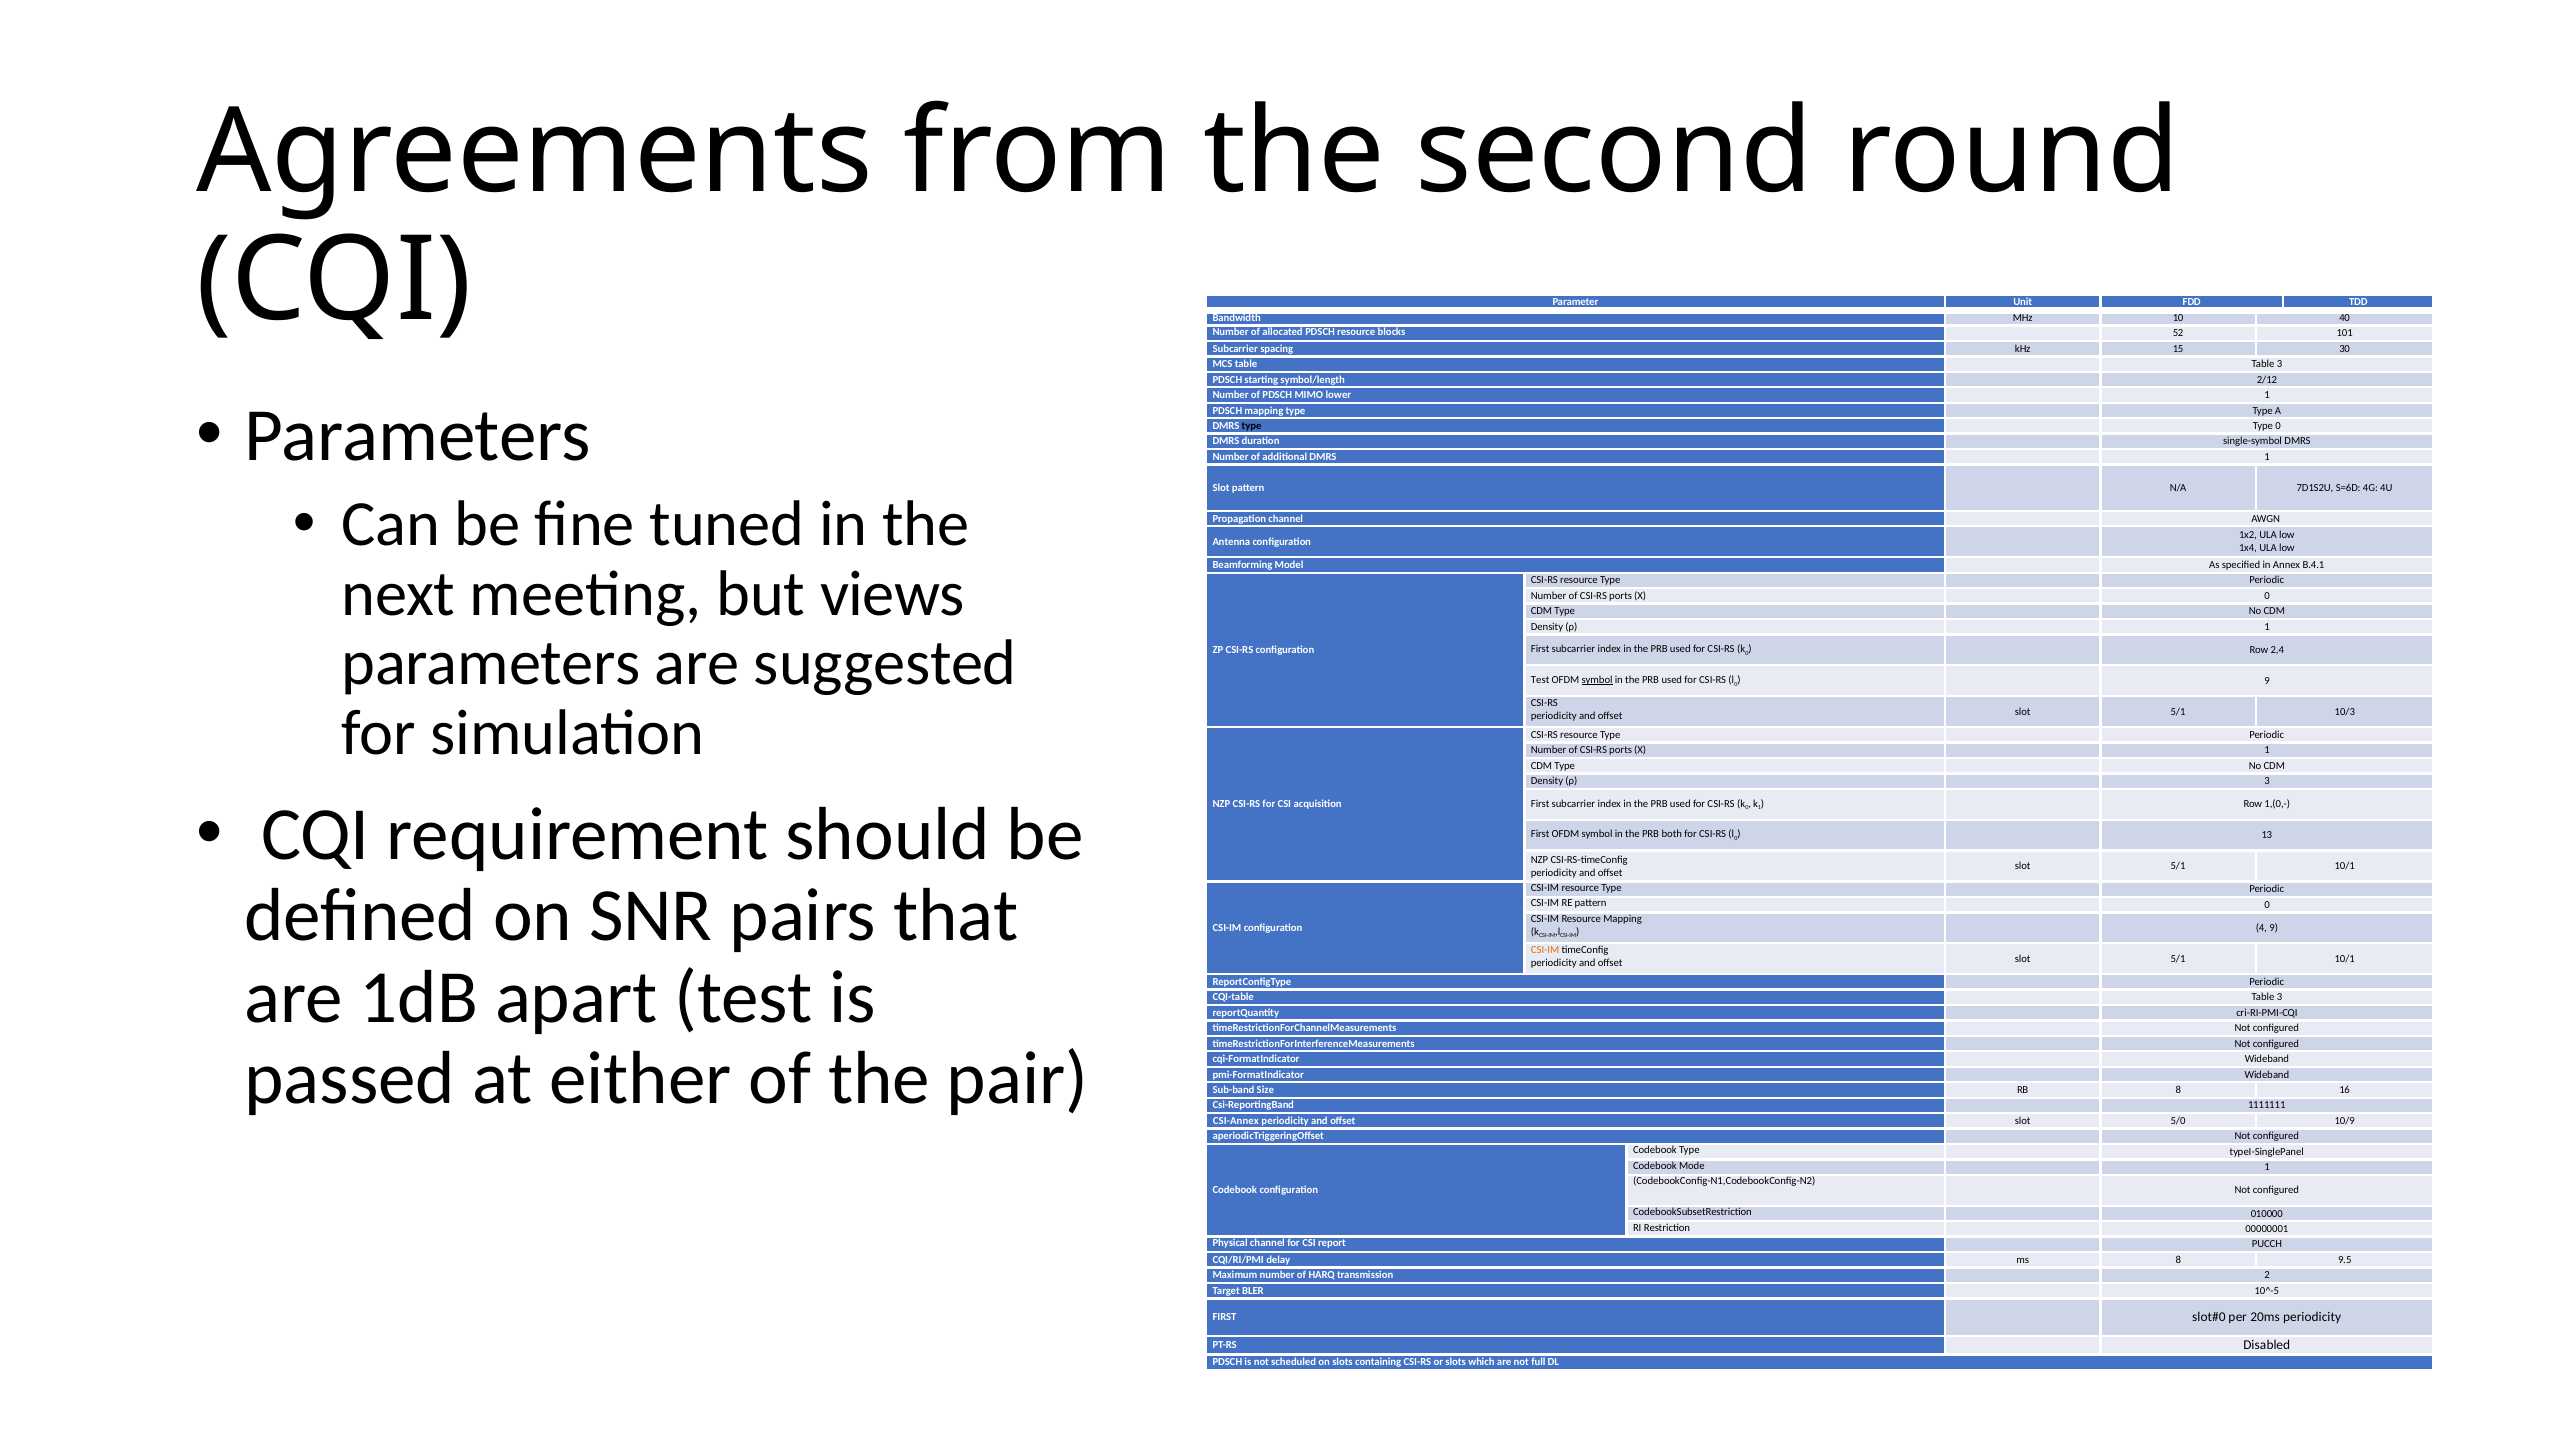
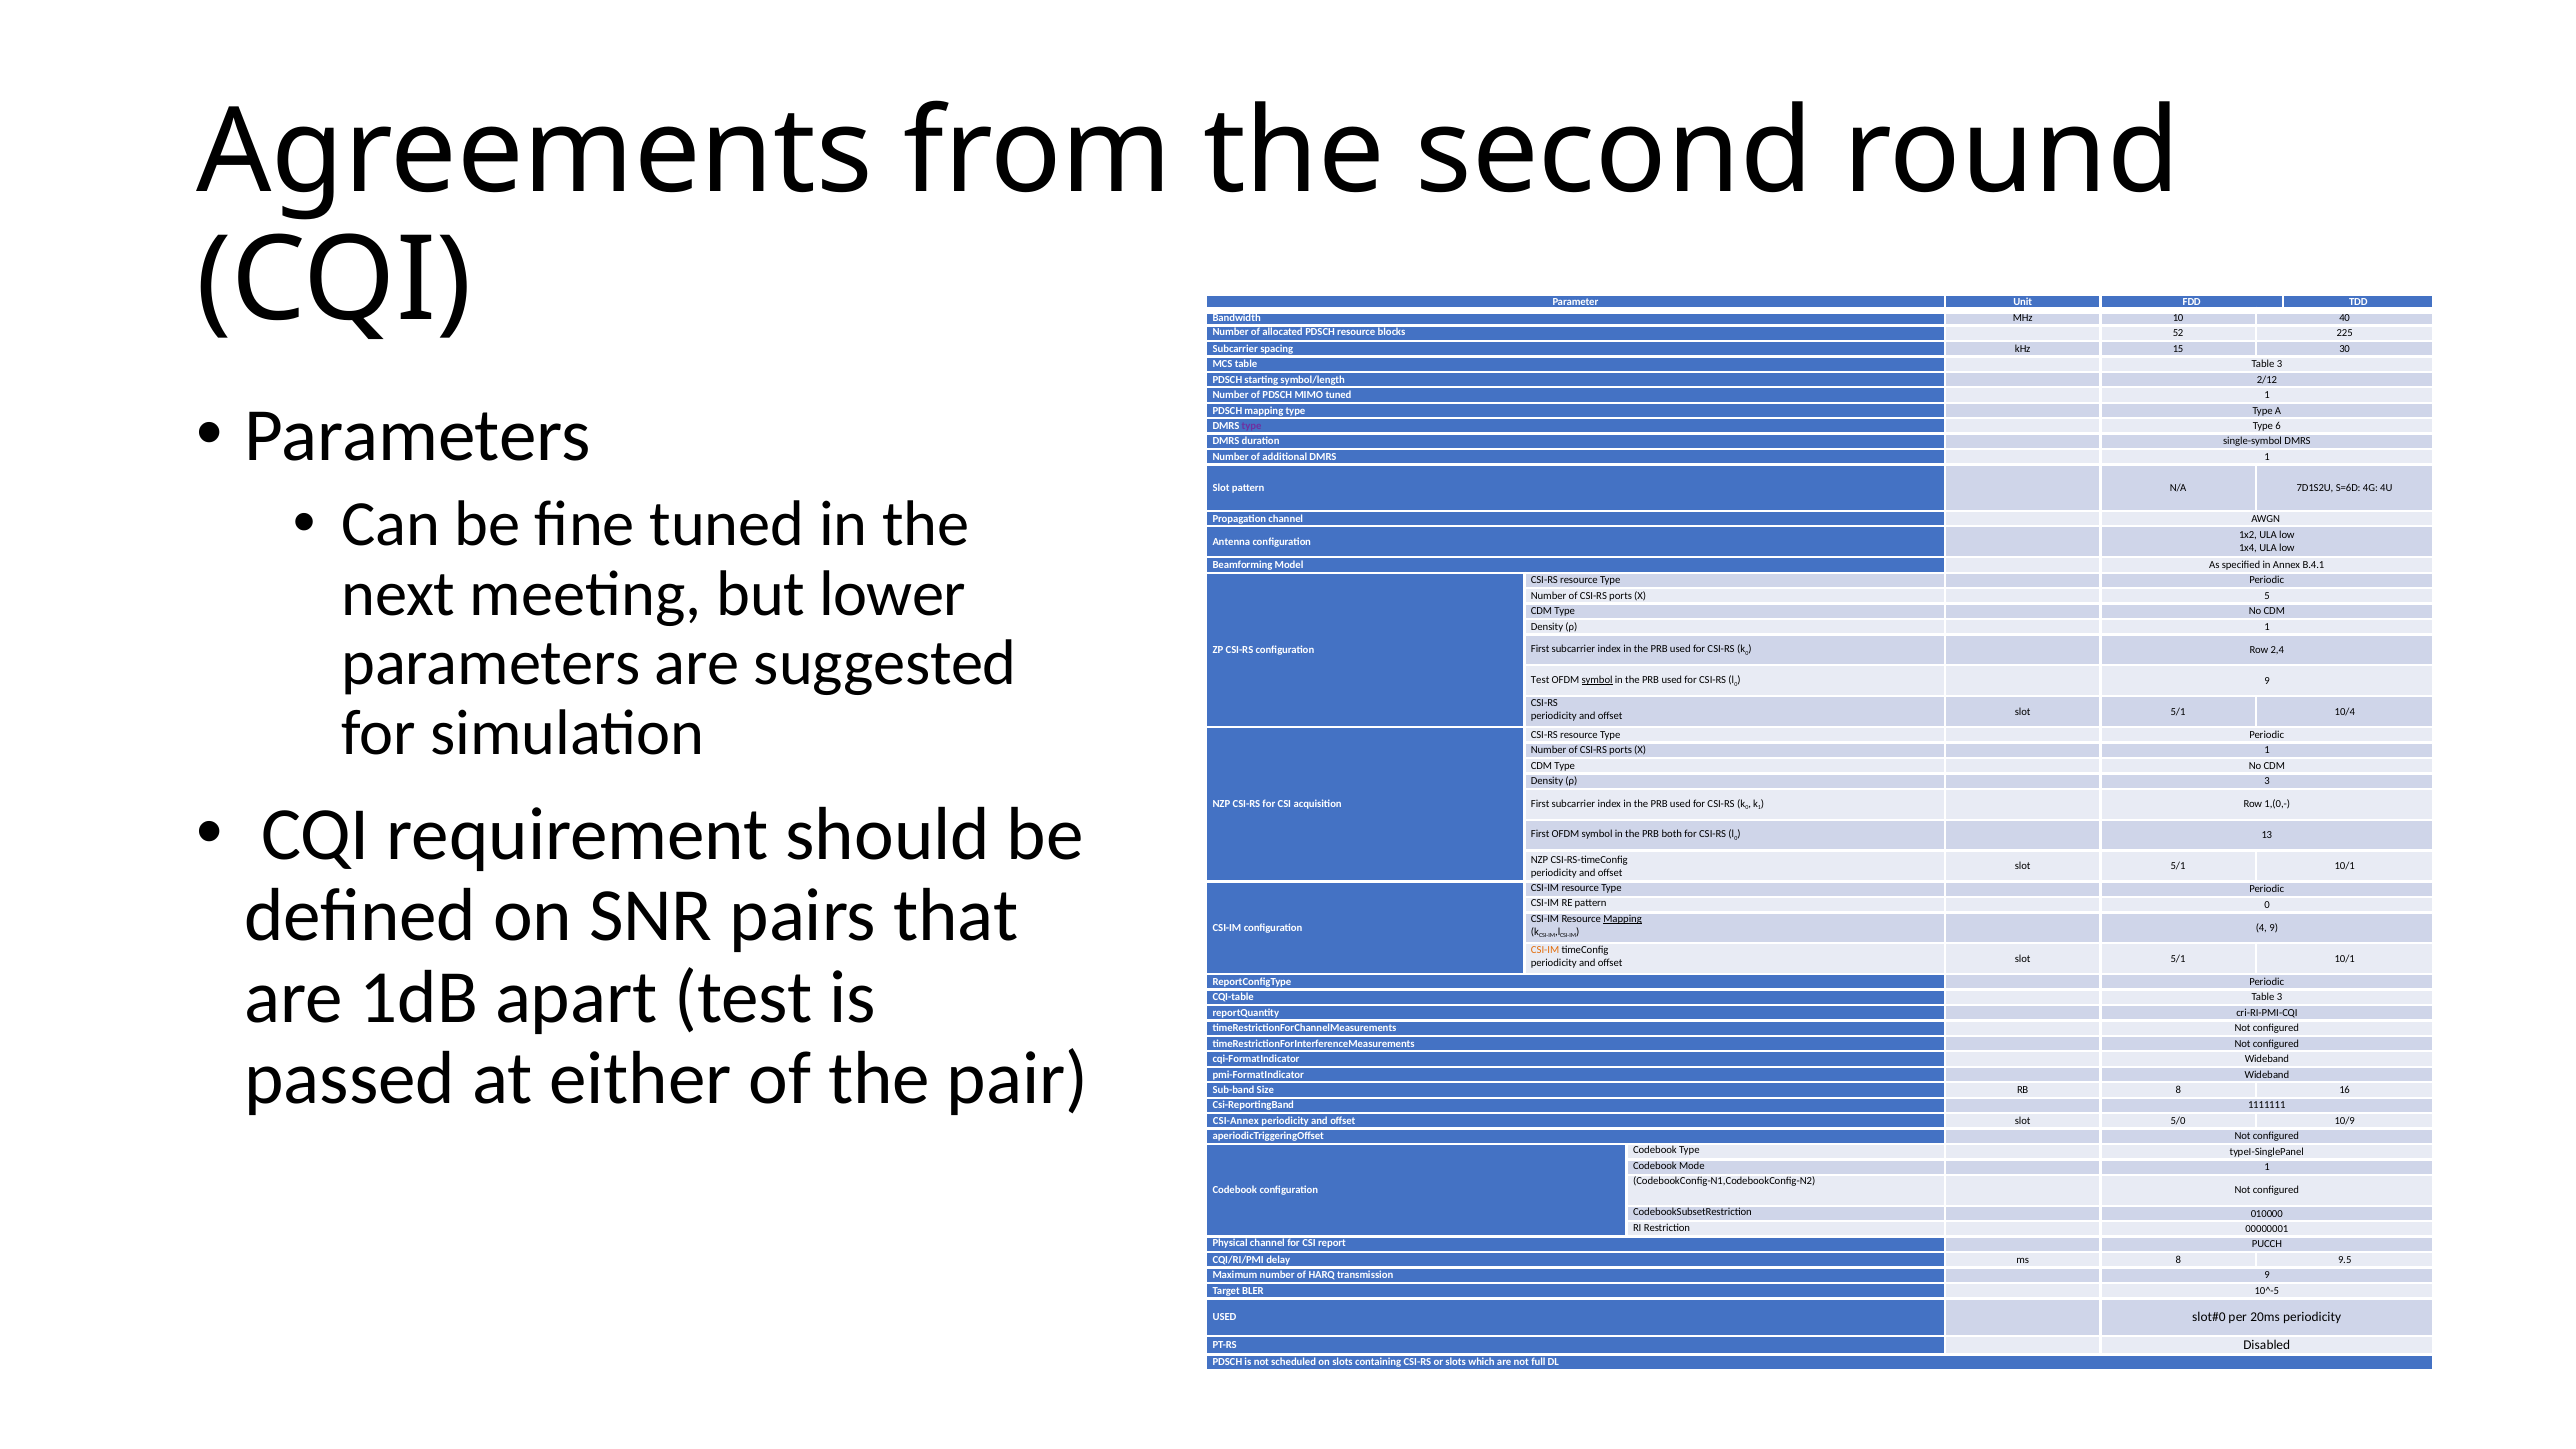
101: 101 -> 225 (2345, 333)
MIMO lower: lower -> tuned (1338, 395)
type colour: black -> purple (1252, 426)
Type 0: 0 -> 6 (2278, 426)
views: views -> lower (893, 594)
X 0: 0 -> 5 (2267, 596)
10/3: 10/3 -> 10/4 (2345, 712)
Mapping underline: none -> present (1623, 919)
transmission 2: 2 -> 9 (2267, 1275)
FIRST: FIRST -> USED (1225, 1317)
